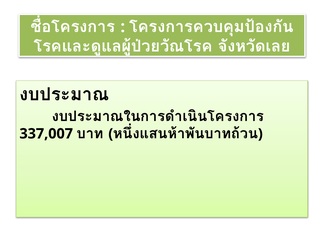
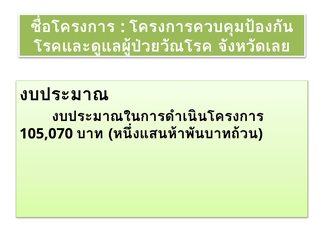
337,007: 337,007 -> 105,070 (46, 134)
